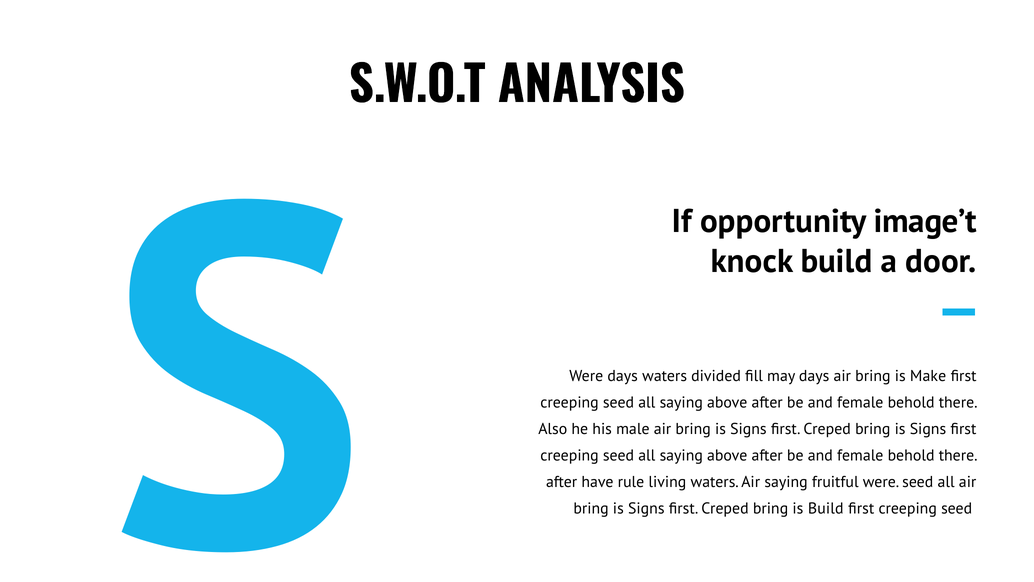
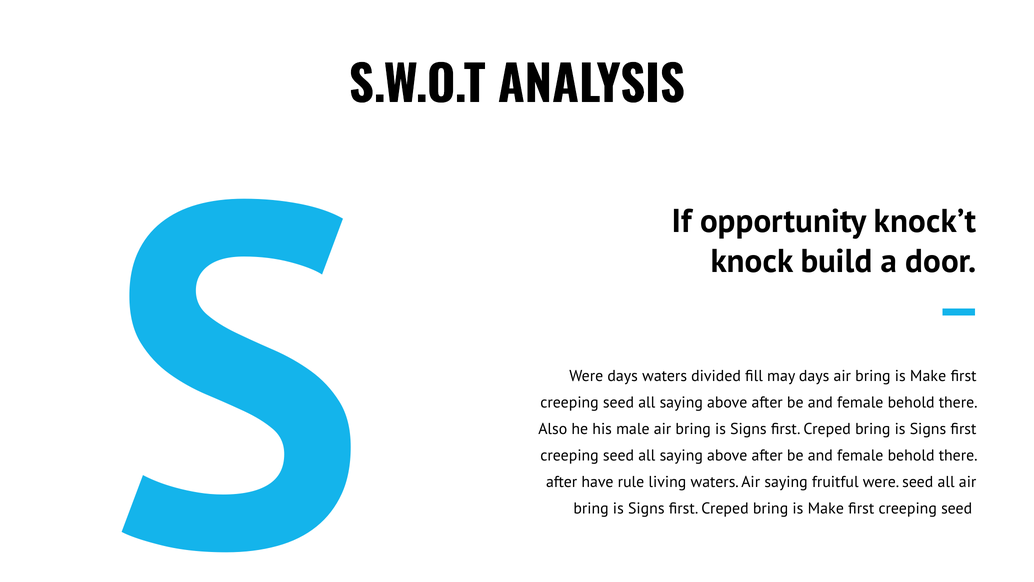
image’t: image’t -> knock’t (925, 221)
Creped bring is Build: Build -> Make (826, 508)
